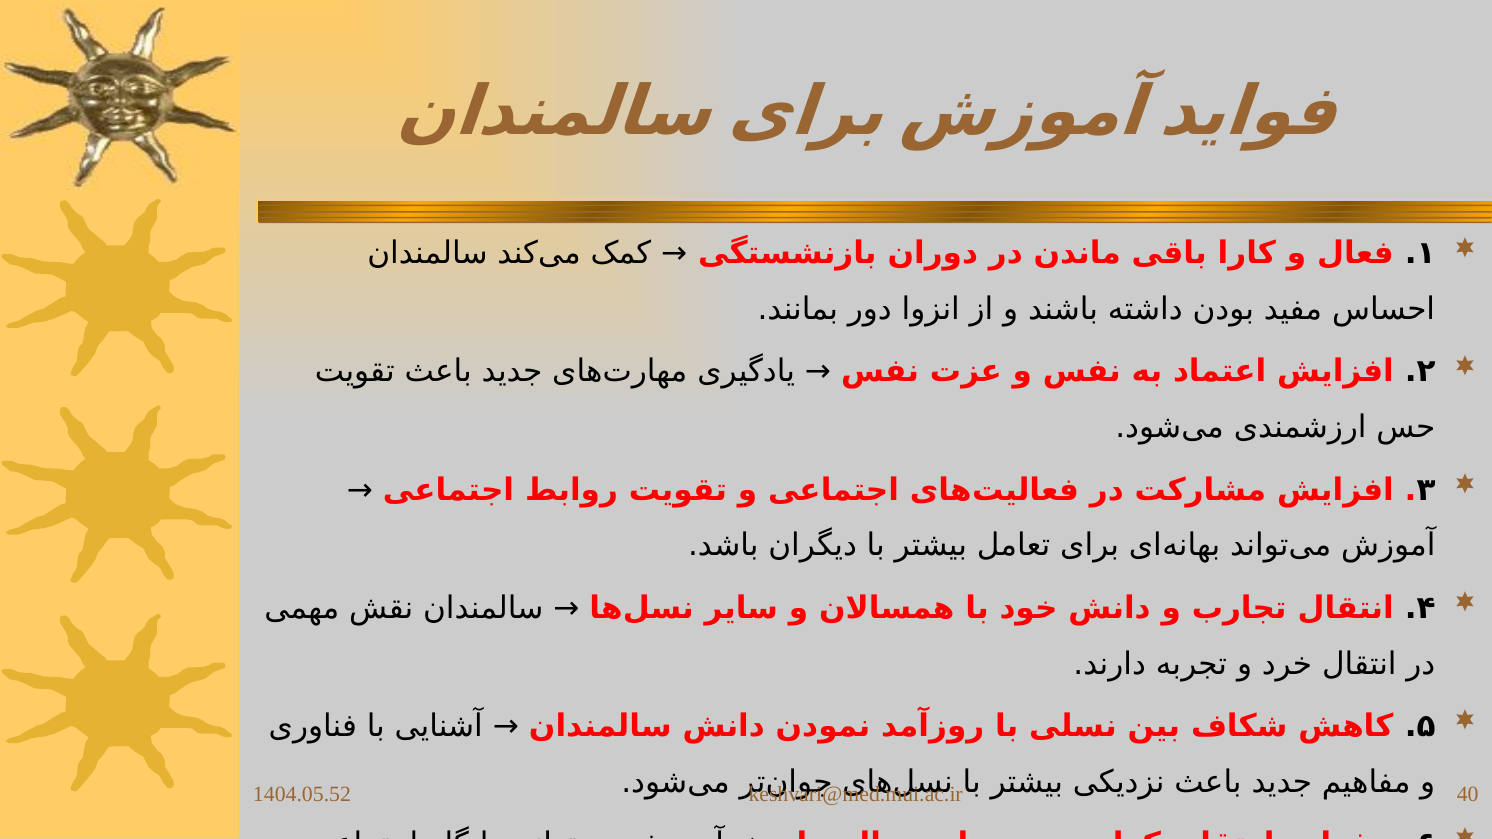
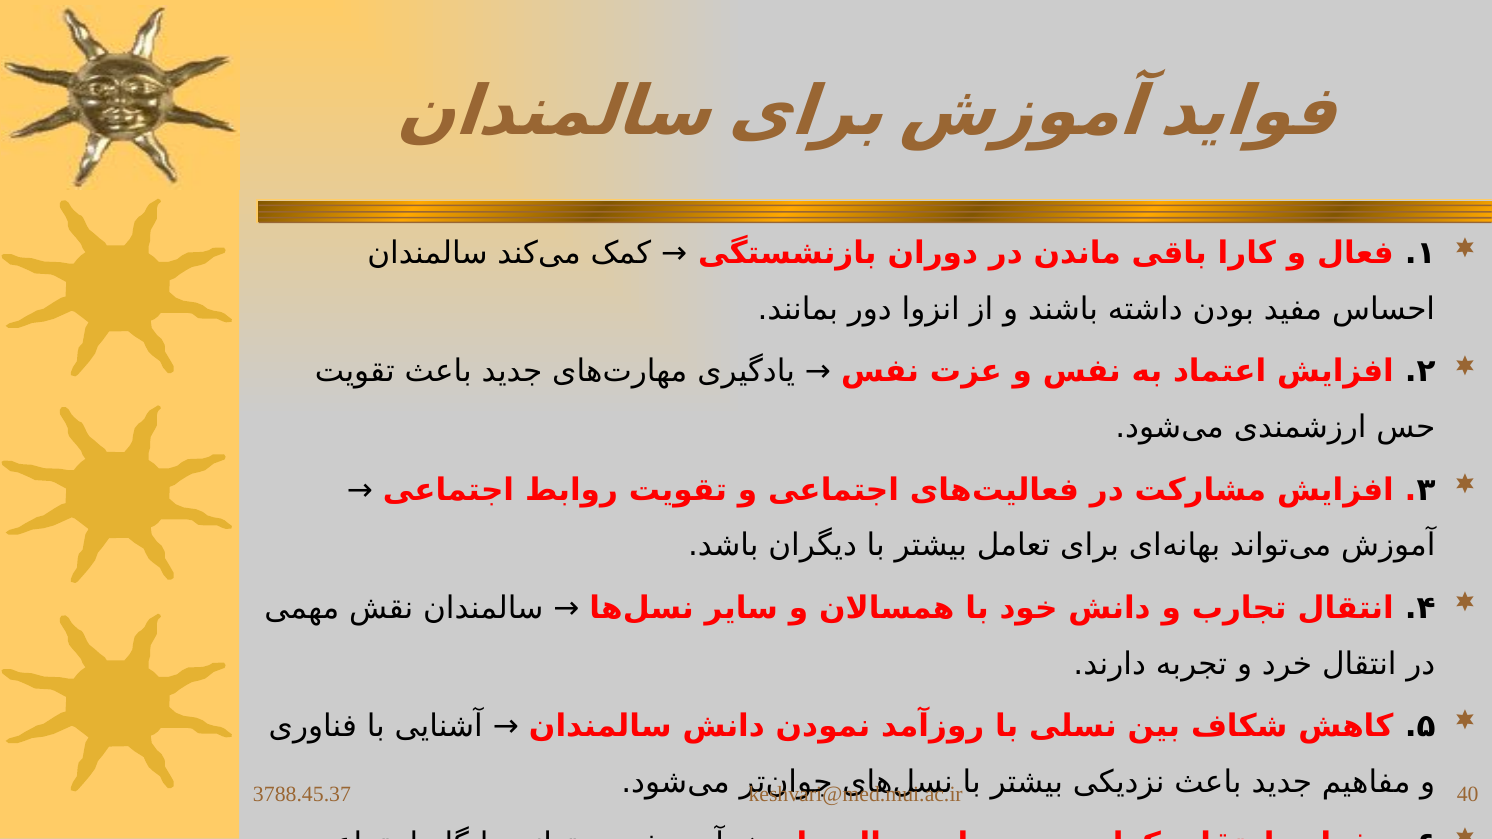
1404.05.52: 1404.05.52 -> 3788.45.37 (302, 794)
